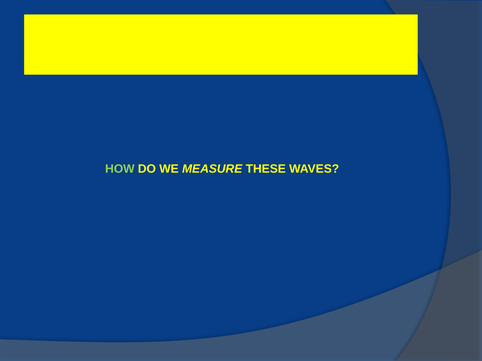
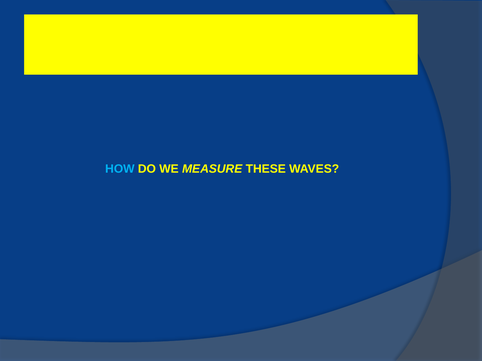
HOW colour: light green -> light blue (120, 169)
